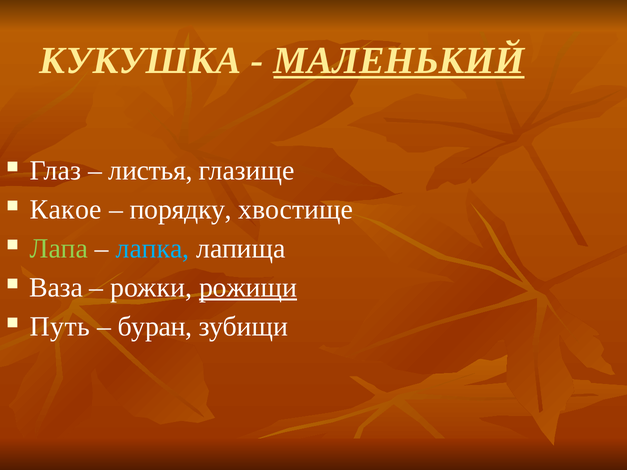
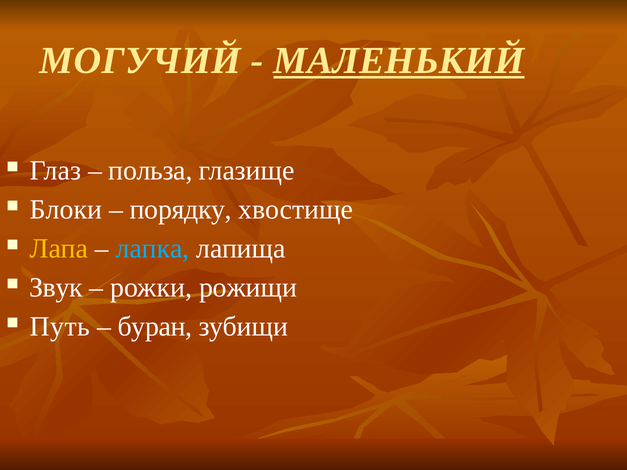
КУКУШКА: КУКУШКА -> МОГУЧИЙ (140, 61)
листья: листья -> польза (150, 171)
Какое: Какое -> Блоки (66, 210)
Лапа colour: light green -> yellow (59, 249)
Ваза: Ваза -> Звук (56, 288)
рожищи underline: present -> none (248, 288)
